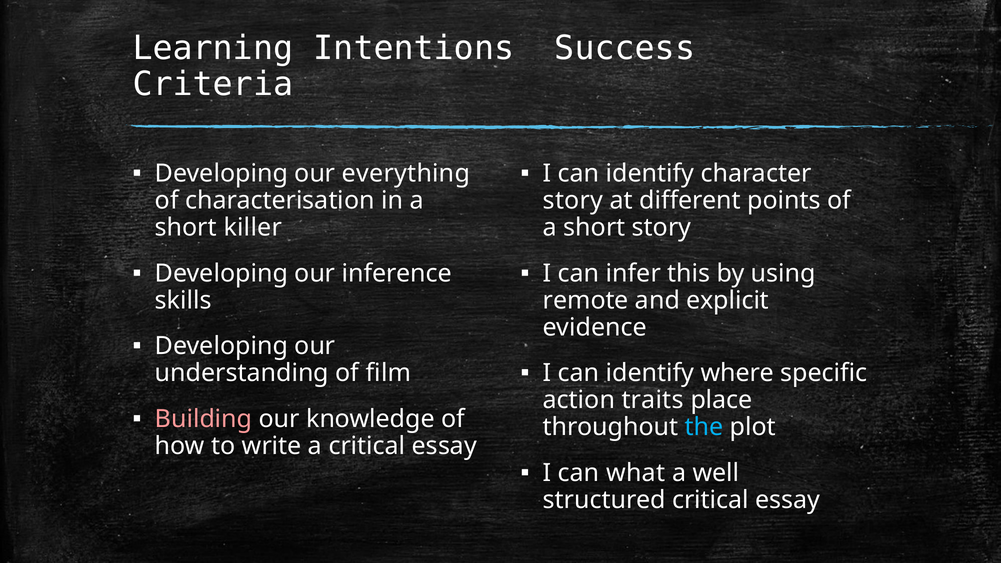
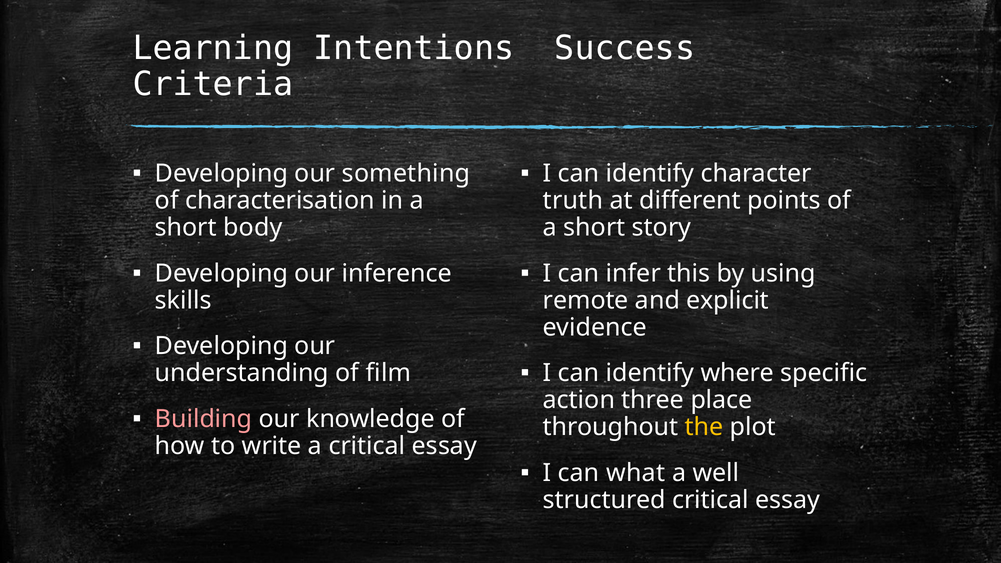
everything: everything -> something (406, 174)
story: story -> truth (573, 201)
killer: killer -> body (253, 228)
traits: traits -> three (653, 400)
the colour: light blue -> yellow (704, 427)
